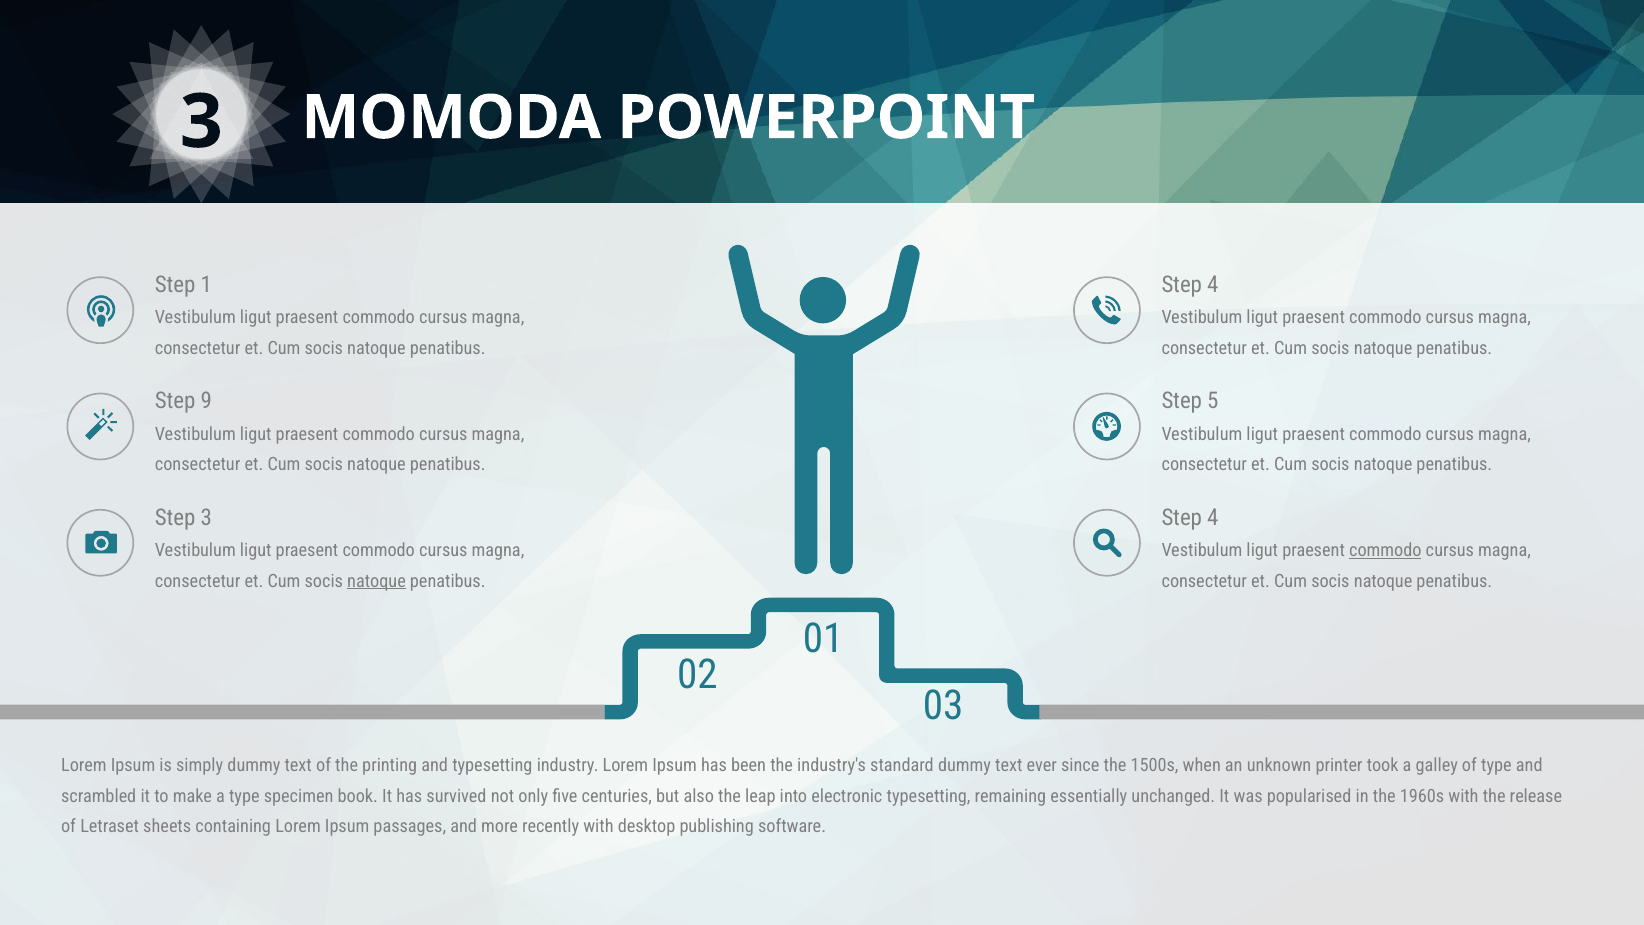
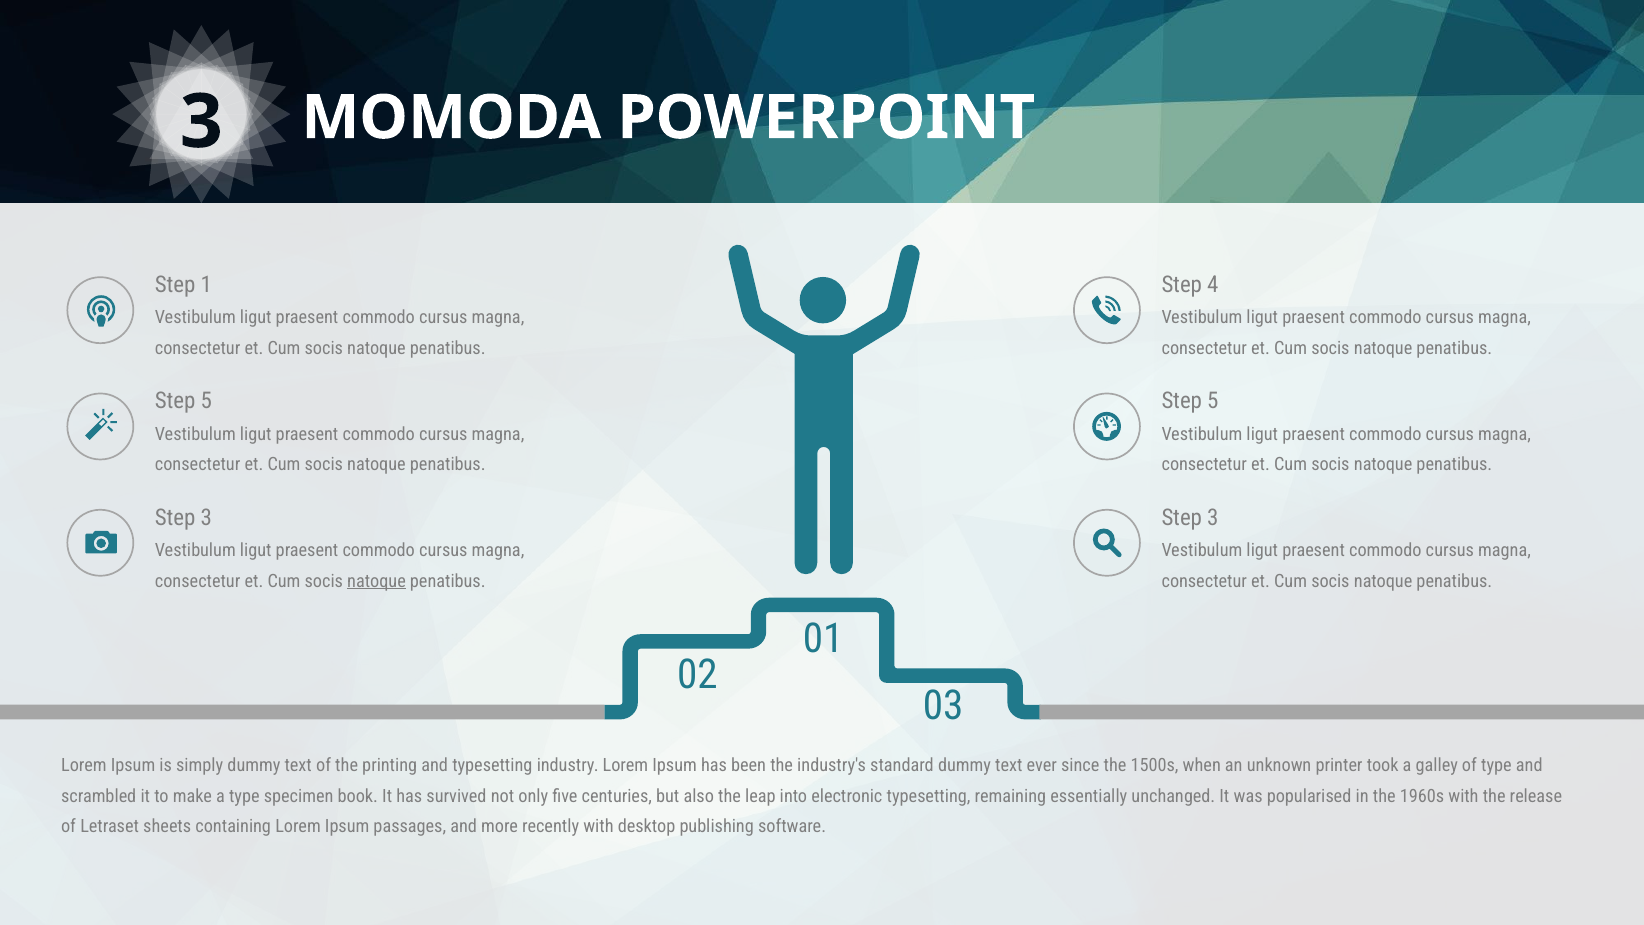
9: 9 -> 5 (206, 401)
4: 4 -> 3 (1213, 517)
commodo underline: present -> none (1385, 550)
